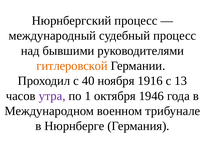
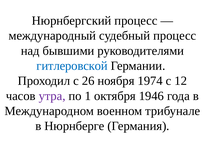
гитлеровской colour: orange -> blue (72, 66)
40: 40 -> 26 (88, 81)
1916: 1916 -> 1974 (150, 81)
13: 13 -> 12 (181, 81)
